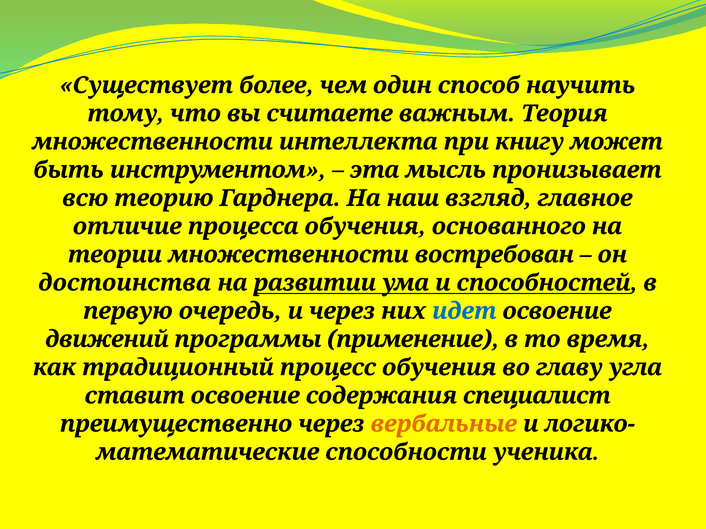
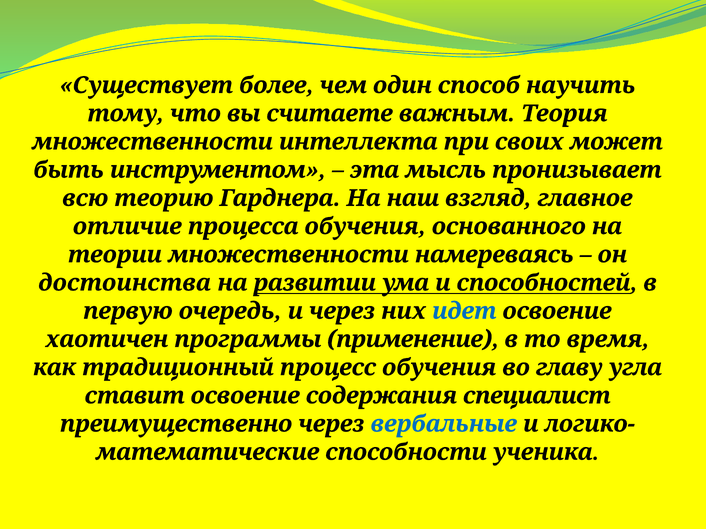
книгу: книгу -> своих (529, 142)
востребован: востребован -> намереваясь (494, 255)
движений: движений -> хаотичен (107, 340)
вербальные colour: orange -> blue (444, 424)
